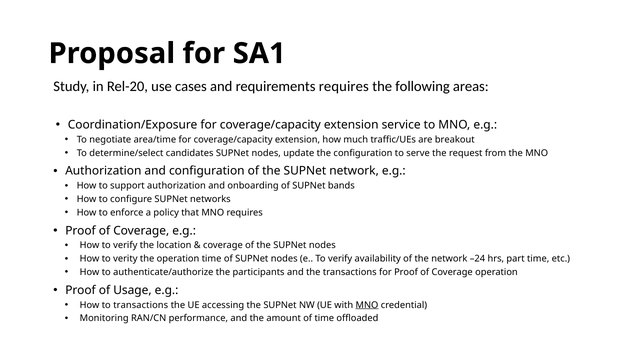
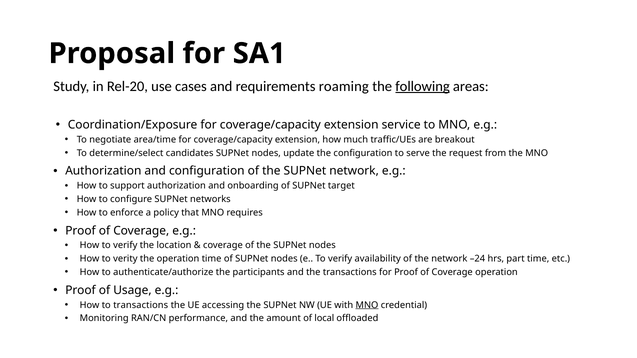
requirements requires: requires -> roaming (344, 86)
following underline: none -> present (423, 86)
bands: bands -> target (341, 186)
of time: time -> local (324, 319)
